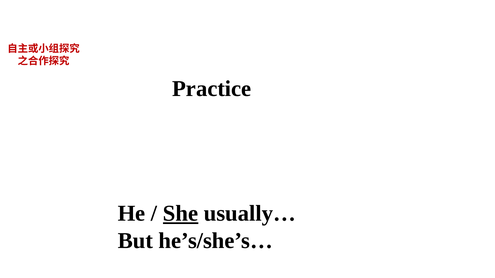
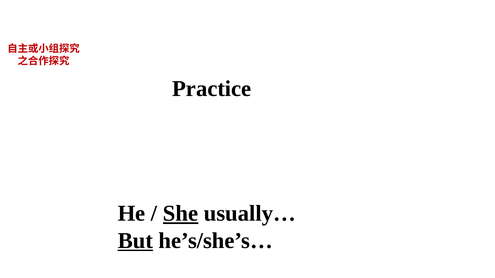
But underline: none -> present (135, 241)
